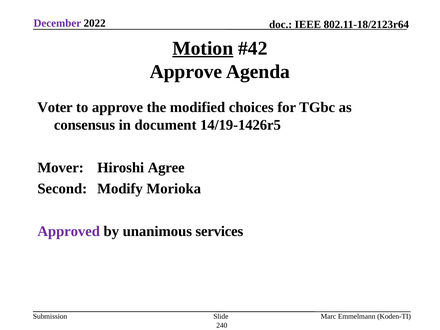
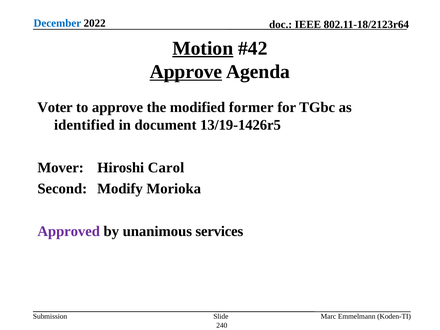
December colour: purple -> blue (57, 23)
Approve underline: none -> present (186, 72)
choices: choices -> former (251, 107)
consensus: consensus -> identified (84, 125)
14/19-1426r5: 14/19-1426r5 -> 13/19-1426r5 (240, 125)
Agree: Agree -> Carol (166, 168)
